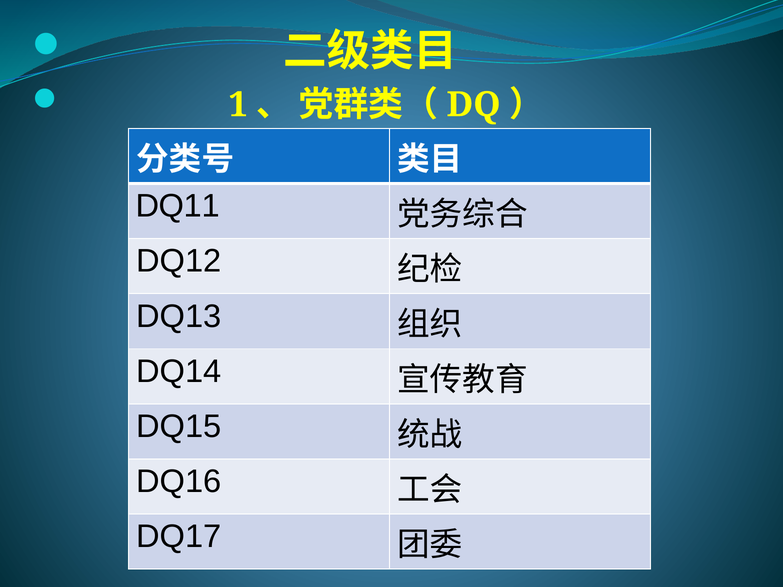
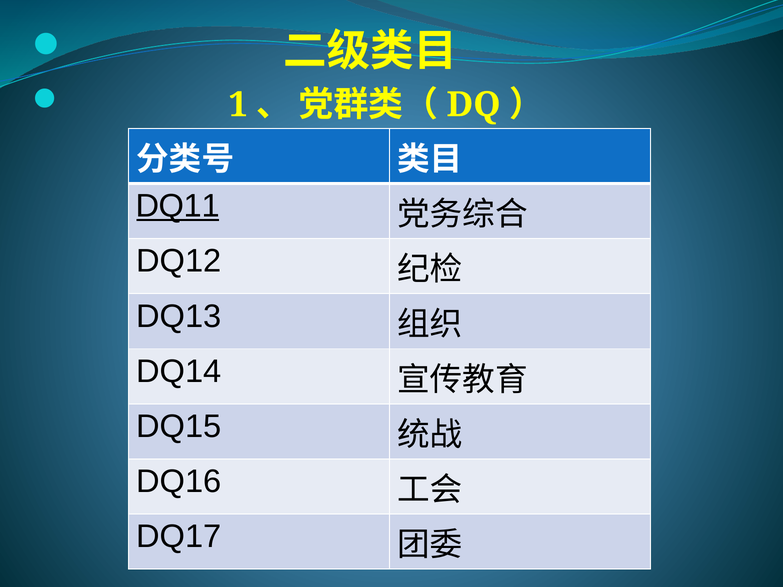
DQ11 underline: none -> present (178, 206)
